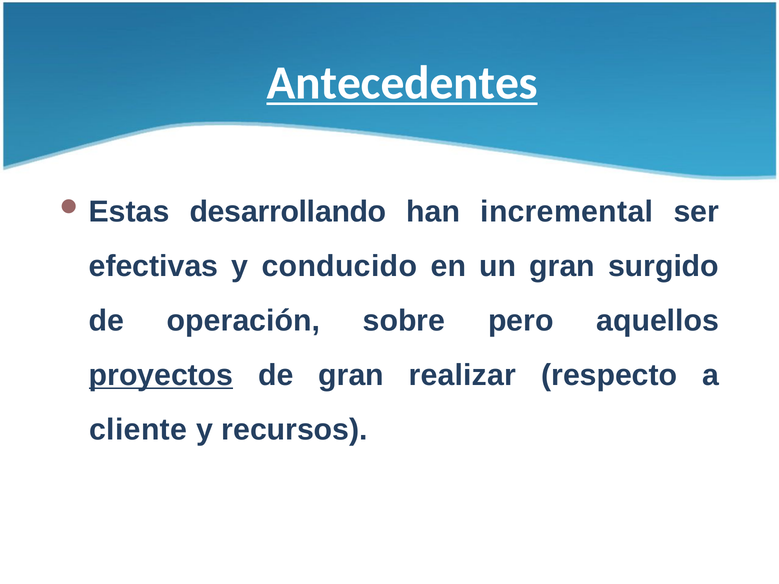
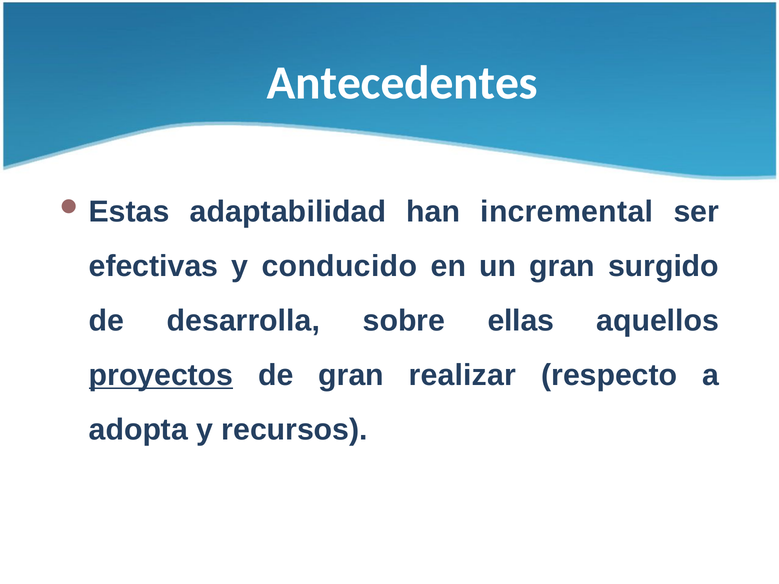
Antecedentes underline: present -> none (402, 83)
desarrollando: desarrollando -> adaptabilidad (288, 212)
operación: operación -> desarrolla (243, 321)
pero: pero -> ellas (521, 321)
cliente: cliente -> adopta (138, 430)
